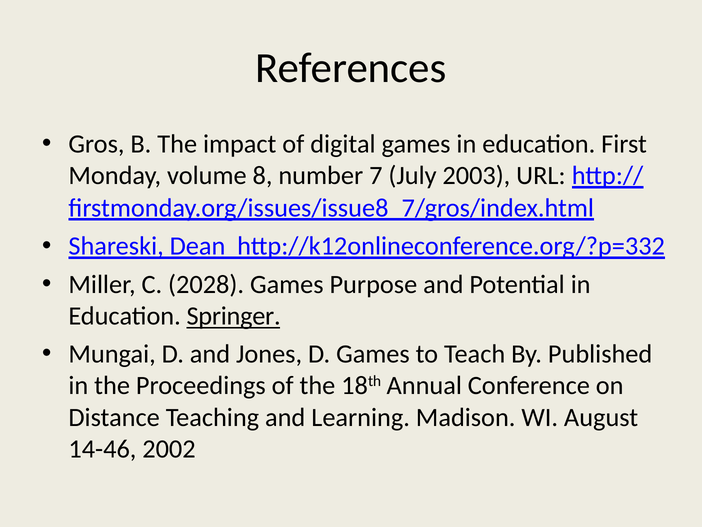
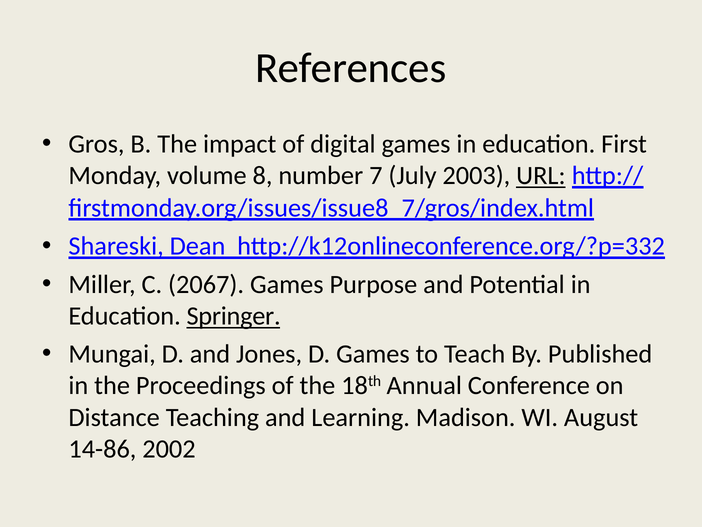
URL underline: none -> present (541, 176)
2028: 2028 -> 2067 (206, 284)
14-46: 14-46 -> 14-86 (102, 449)
